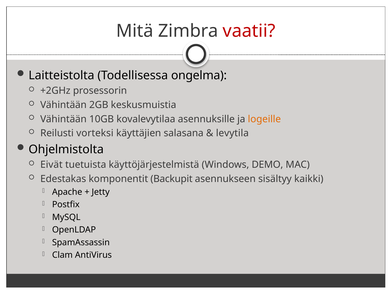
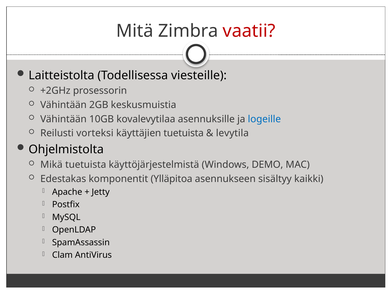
ongelma: ongelma -> viesteille (199, 75)
logeille colour: orange -> blue (264, 119)
käyttäjien salasana: salasana -> tuetuista (184, 133)
Eivät: Eivät -> Mikä (51, 165)
Backupit: Backupit -> Ylläpitoa (172, 179)
